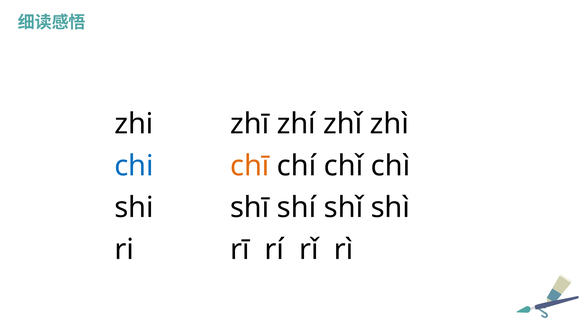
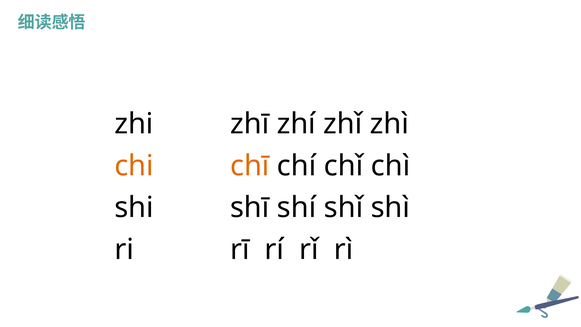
chi colour: blue -> orange (134, 166)
